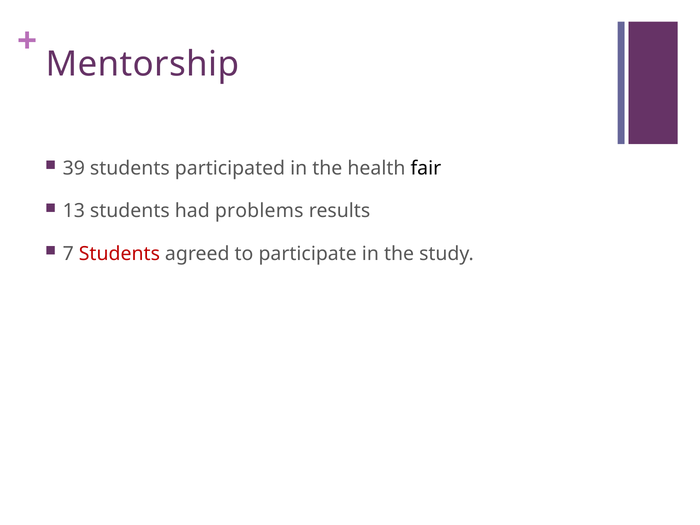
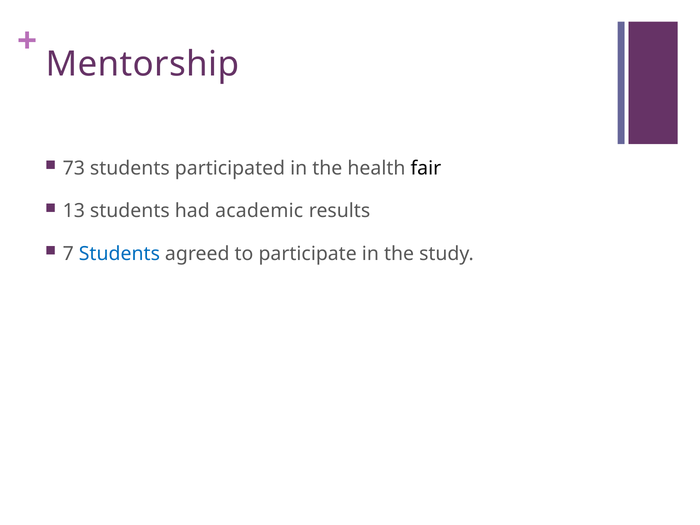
39: 39 -> 73 (74, 168)
problems: problems -> academic (259, 211)
Students colour: red -> blue (119, 254)
